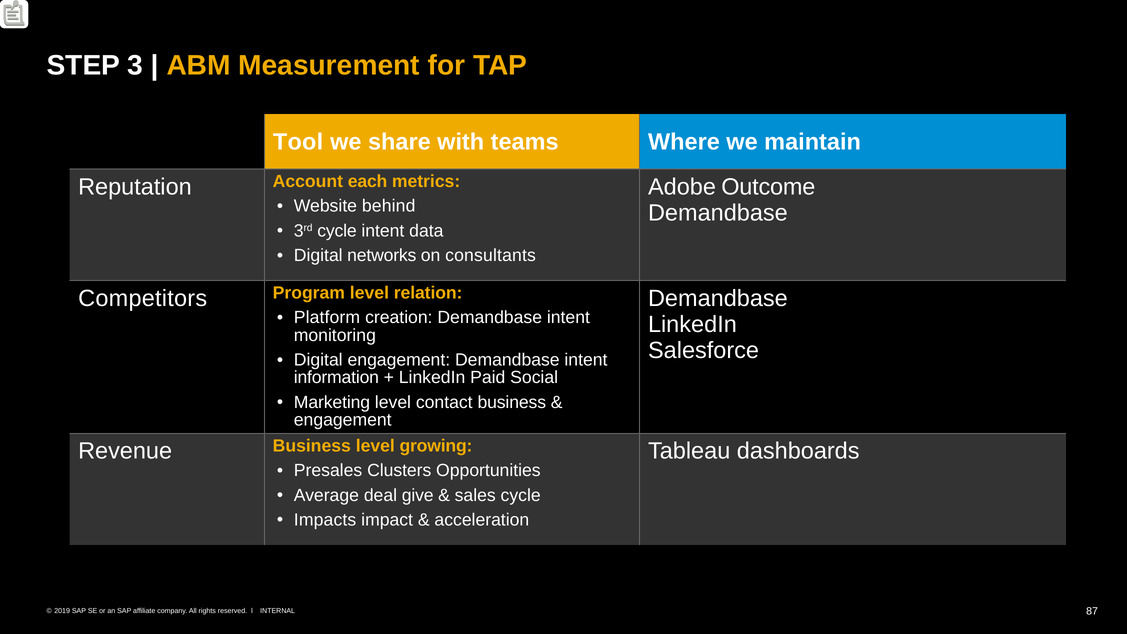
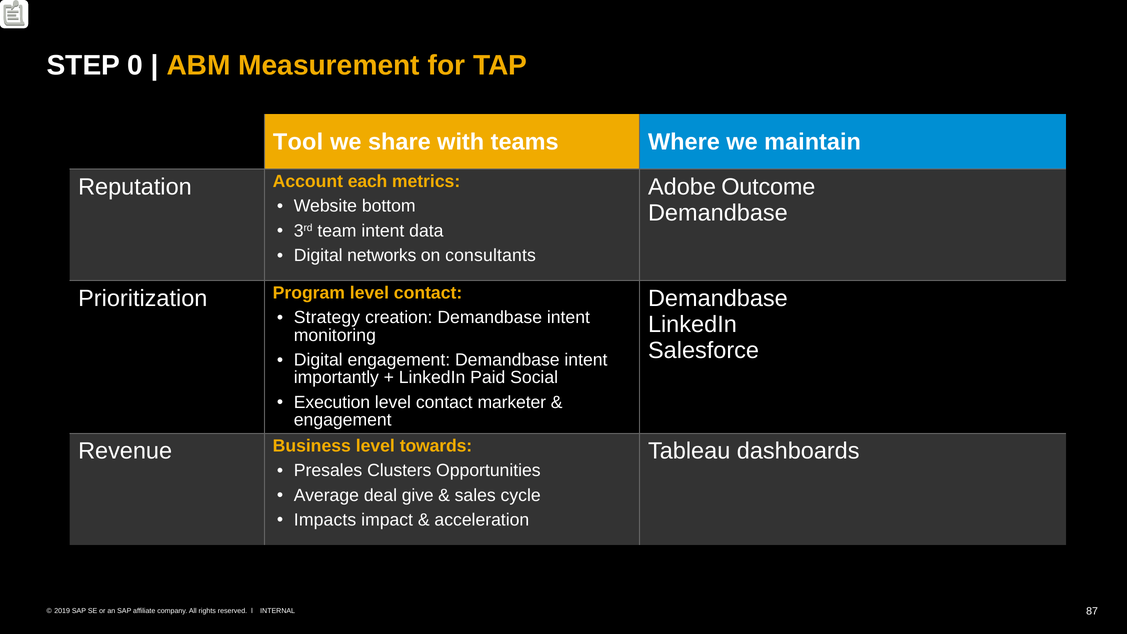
3: 3 -> 0 (135, 65)
behind: behind -> bottom (389, 206)
3rd cycle: cycle -> team (337, 231)
Competitors: Competitors -> Prioritization (143, 298)
Program level relation: relation -> contact (428, 293)
Platform: Platform -> Strategy (327, 318)
information: information -> importantly (336, 377)
Marketing: Marketing -> Execution (332, 402)
contact business: business -> marketer (512, 402)
growing: growing -> towards (436, 446)
